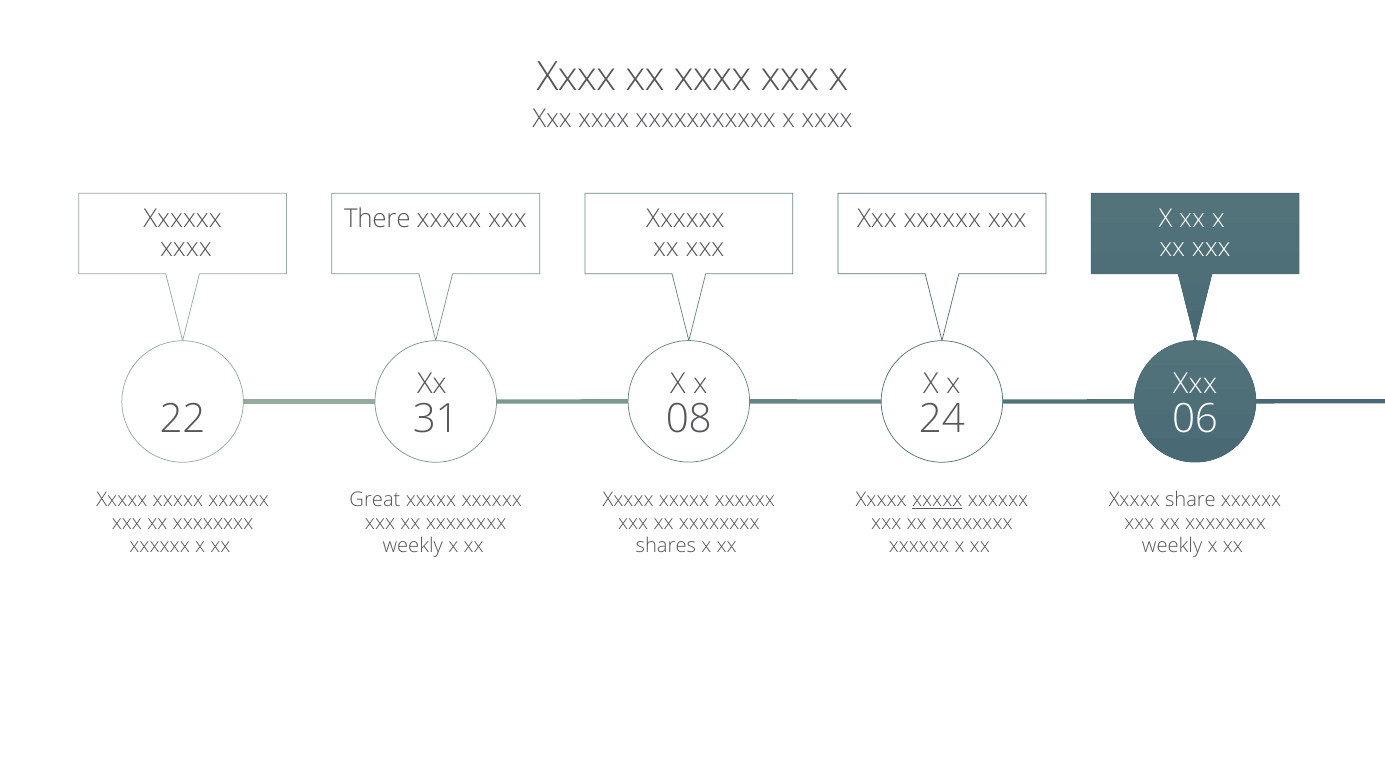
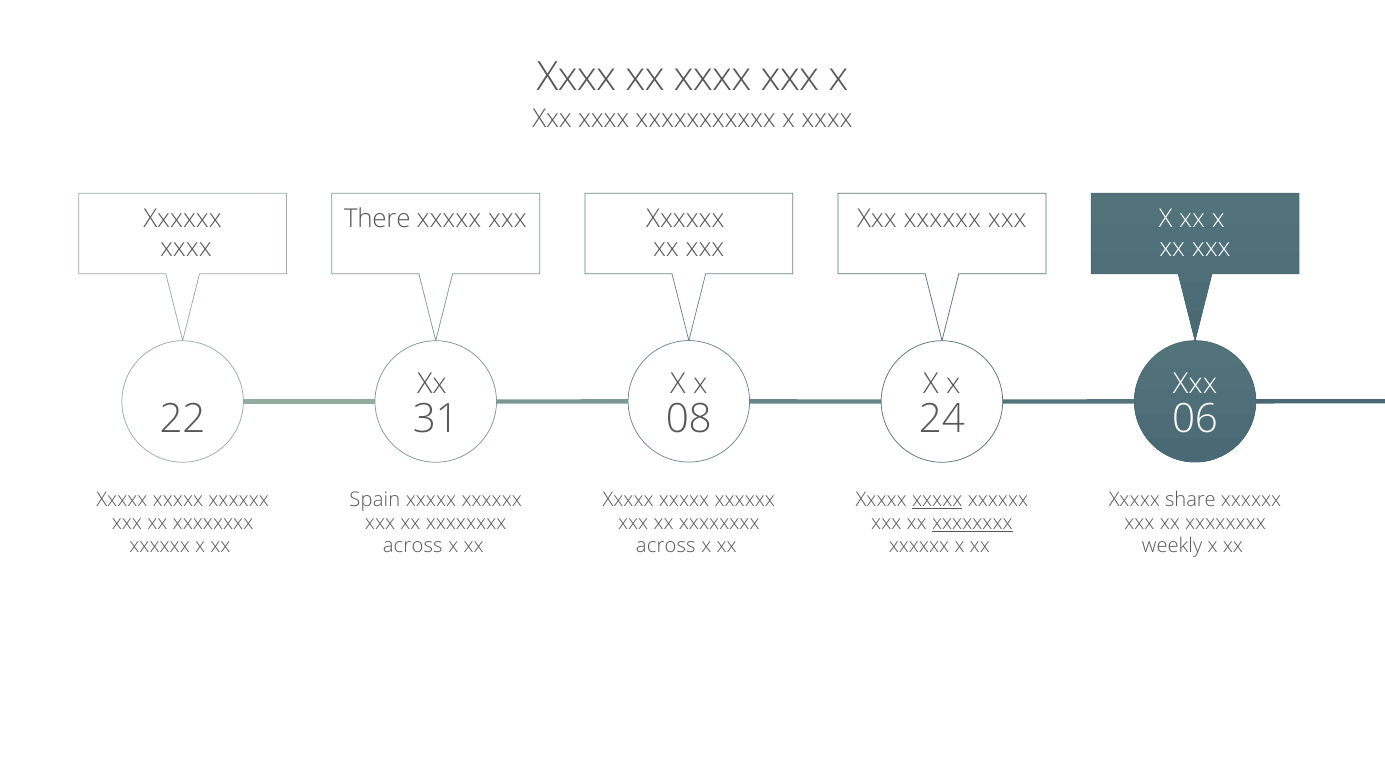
Great: Great -> Spain (375, 500)
xxxxxxxx underline: none -> present (972, 523)
weekly: weekly -> across (413, 546)
shares: shares -> across (666, 546)
